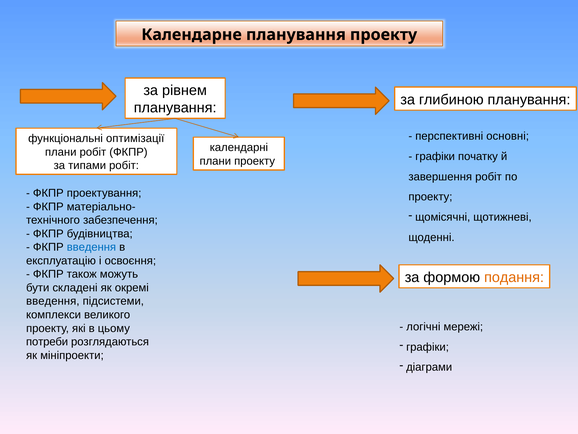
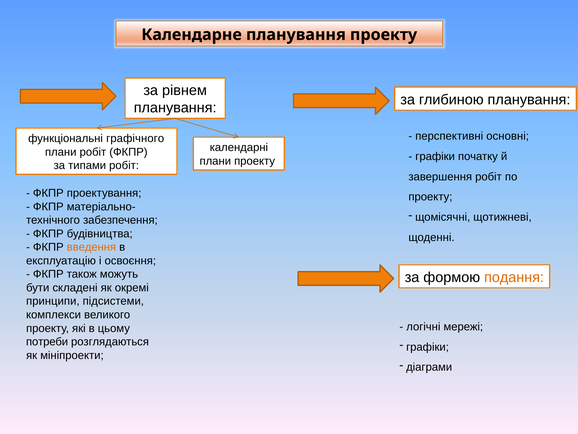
оптимізації: оптимізації -> графічного (135, 138)
введення colour: blue -> orange (91, 247)
введення: введення -> принципи (53, 301)
